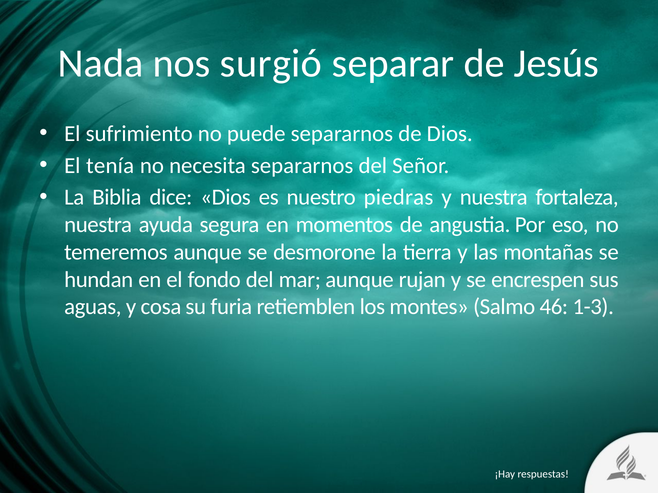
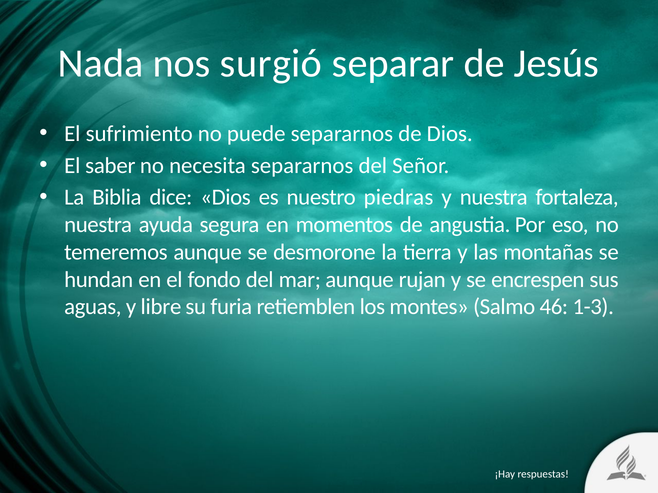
tenía: tenía -> saber (110, 166)
cosa: cosa -> libre (161, 307)
